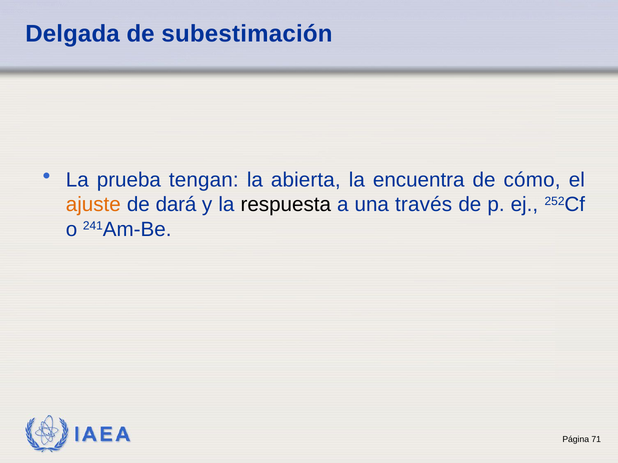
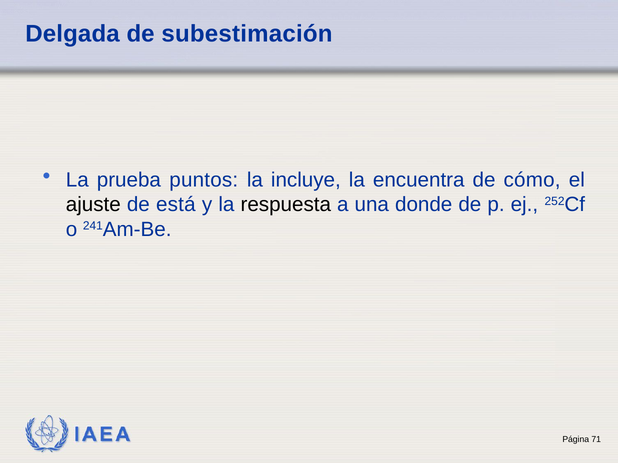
tengan: tengan -> puntos (204, 180)
abierta: abierta -> incluye (306, 180)
ajuste colour: orange -> black (93, 205)
dará: dará -> está (176, 205)
través: través -> donde (424, 205)
